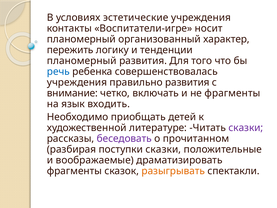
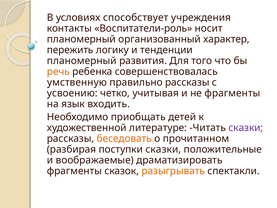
эстетические: эстетические -> способствует (136, 18)
Воспитатели-игре: Воспитатели-игре -> Воспитатели-роль (143, 28)
речь colour: blue -> orange (58, 72)
учреждения: учреждения -> умственную (77, 82)
правильно развития: развития -> рассказы (187, 82)
внимание: внимание -> усвоению (72, 93)
включать: включать -> учитывая (156, 93)
беседовать colour: purple -> orange (124, 138)
